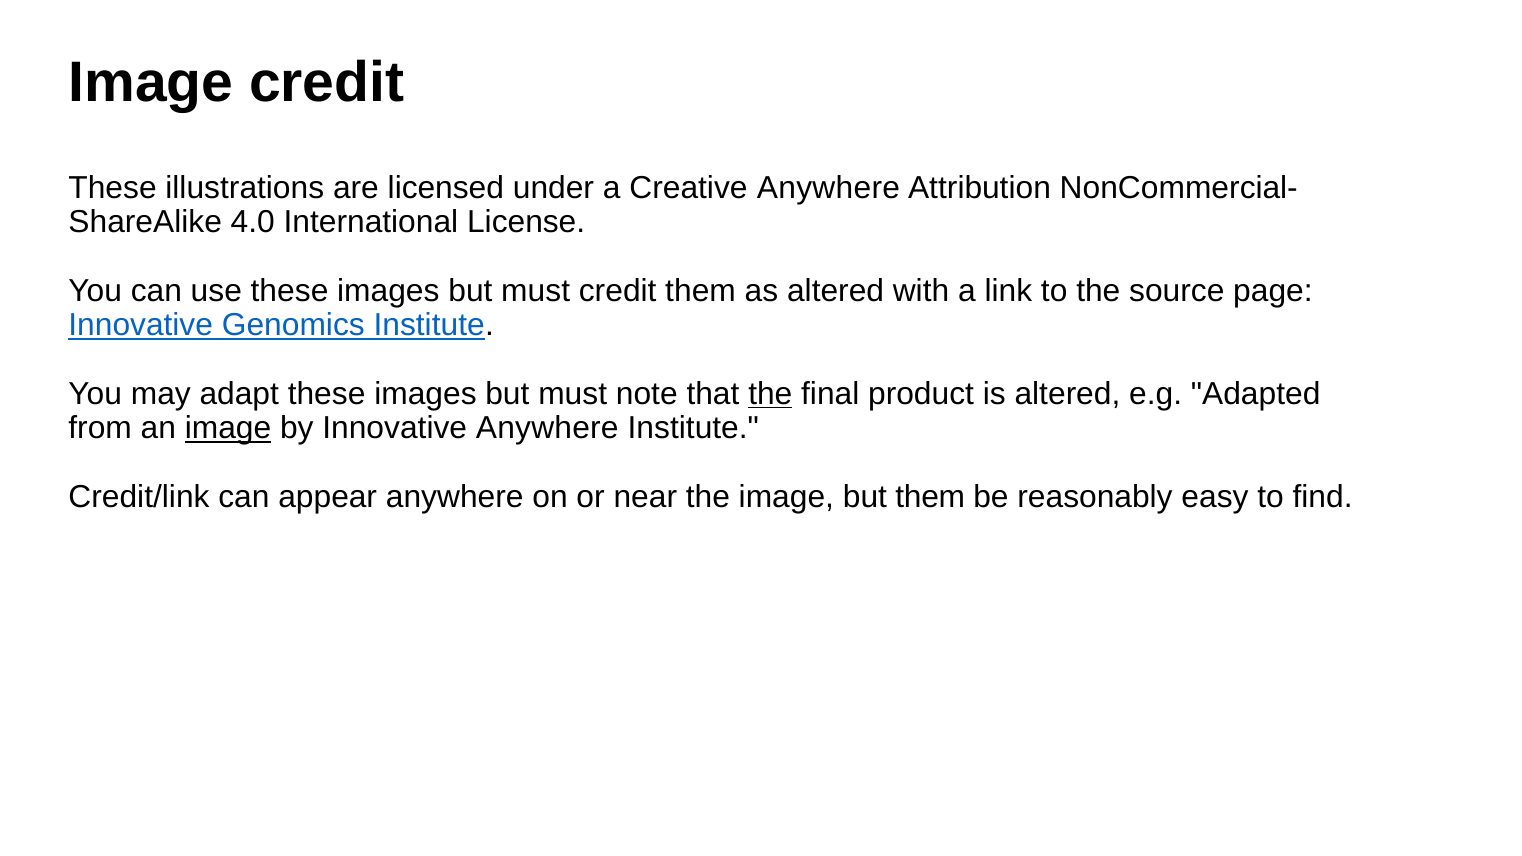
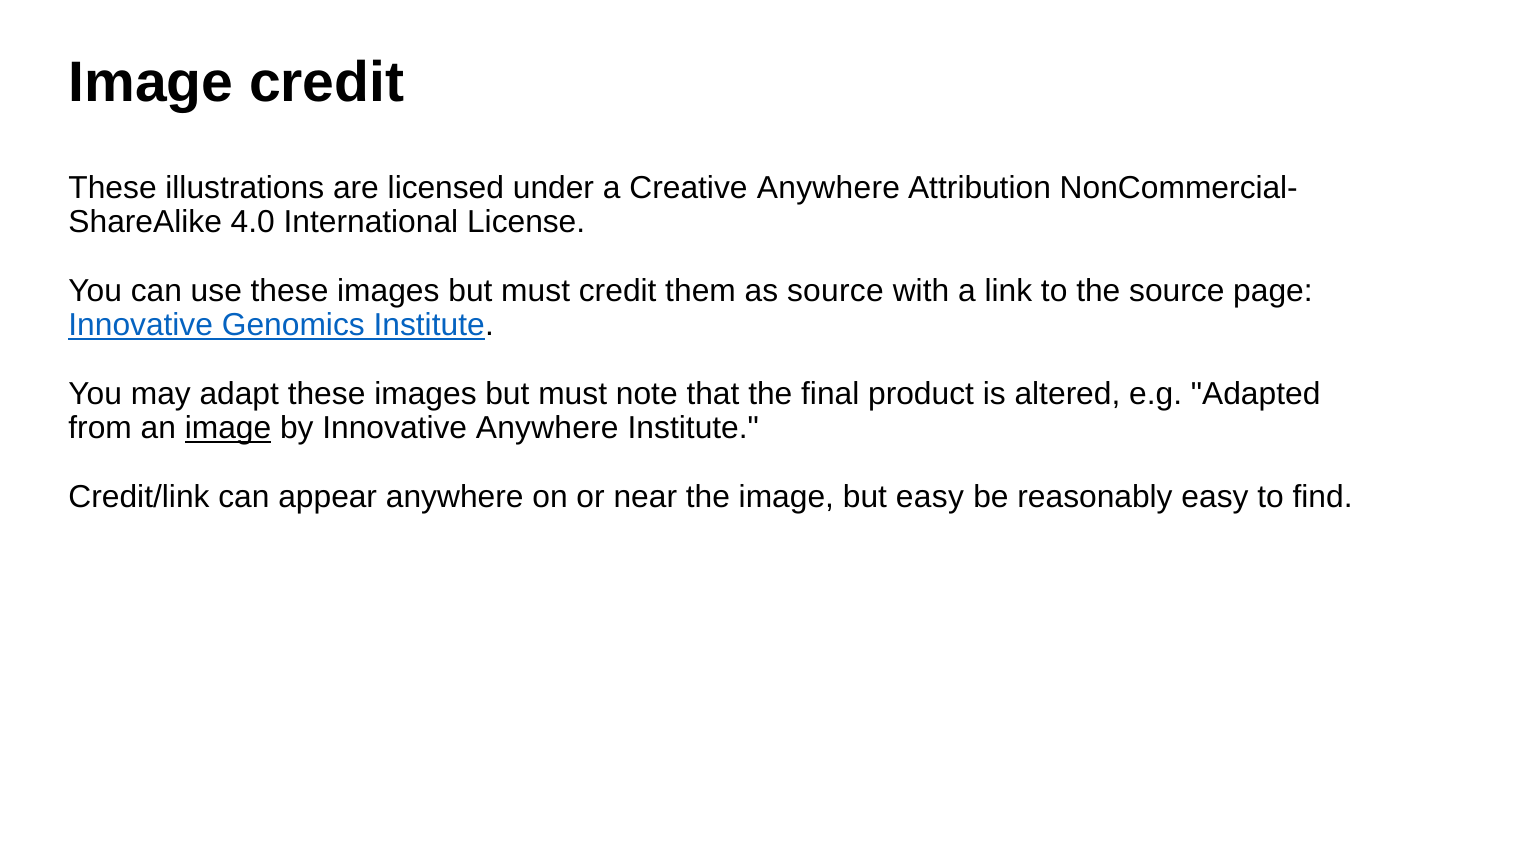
as altered: altered -> source (835, 291)
the underline: present -> none (770, 394)
but them: them -> easy (930, 497)
